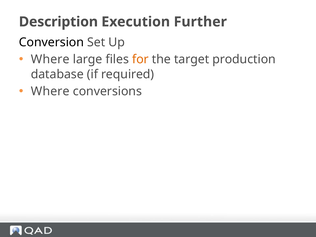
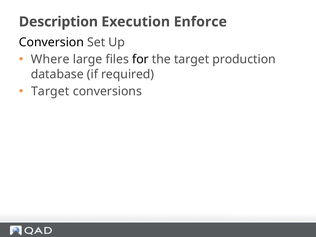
Further: Further -> Enforce (200, 22)
for colour: orange -> black (140, 59)
Where: Where -> Target (50, 91)
